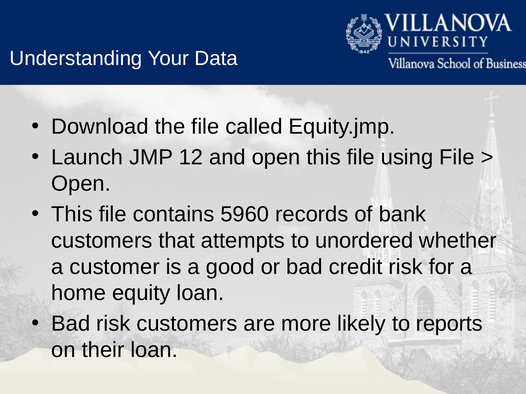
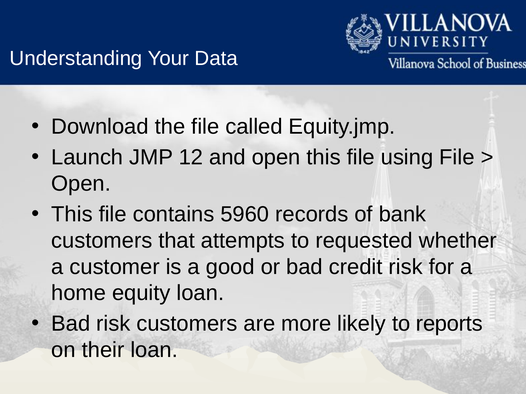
unordered: unordered -> requested (364, 241)
